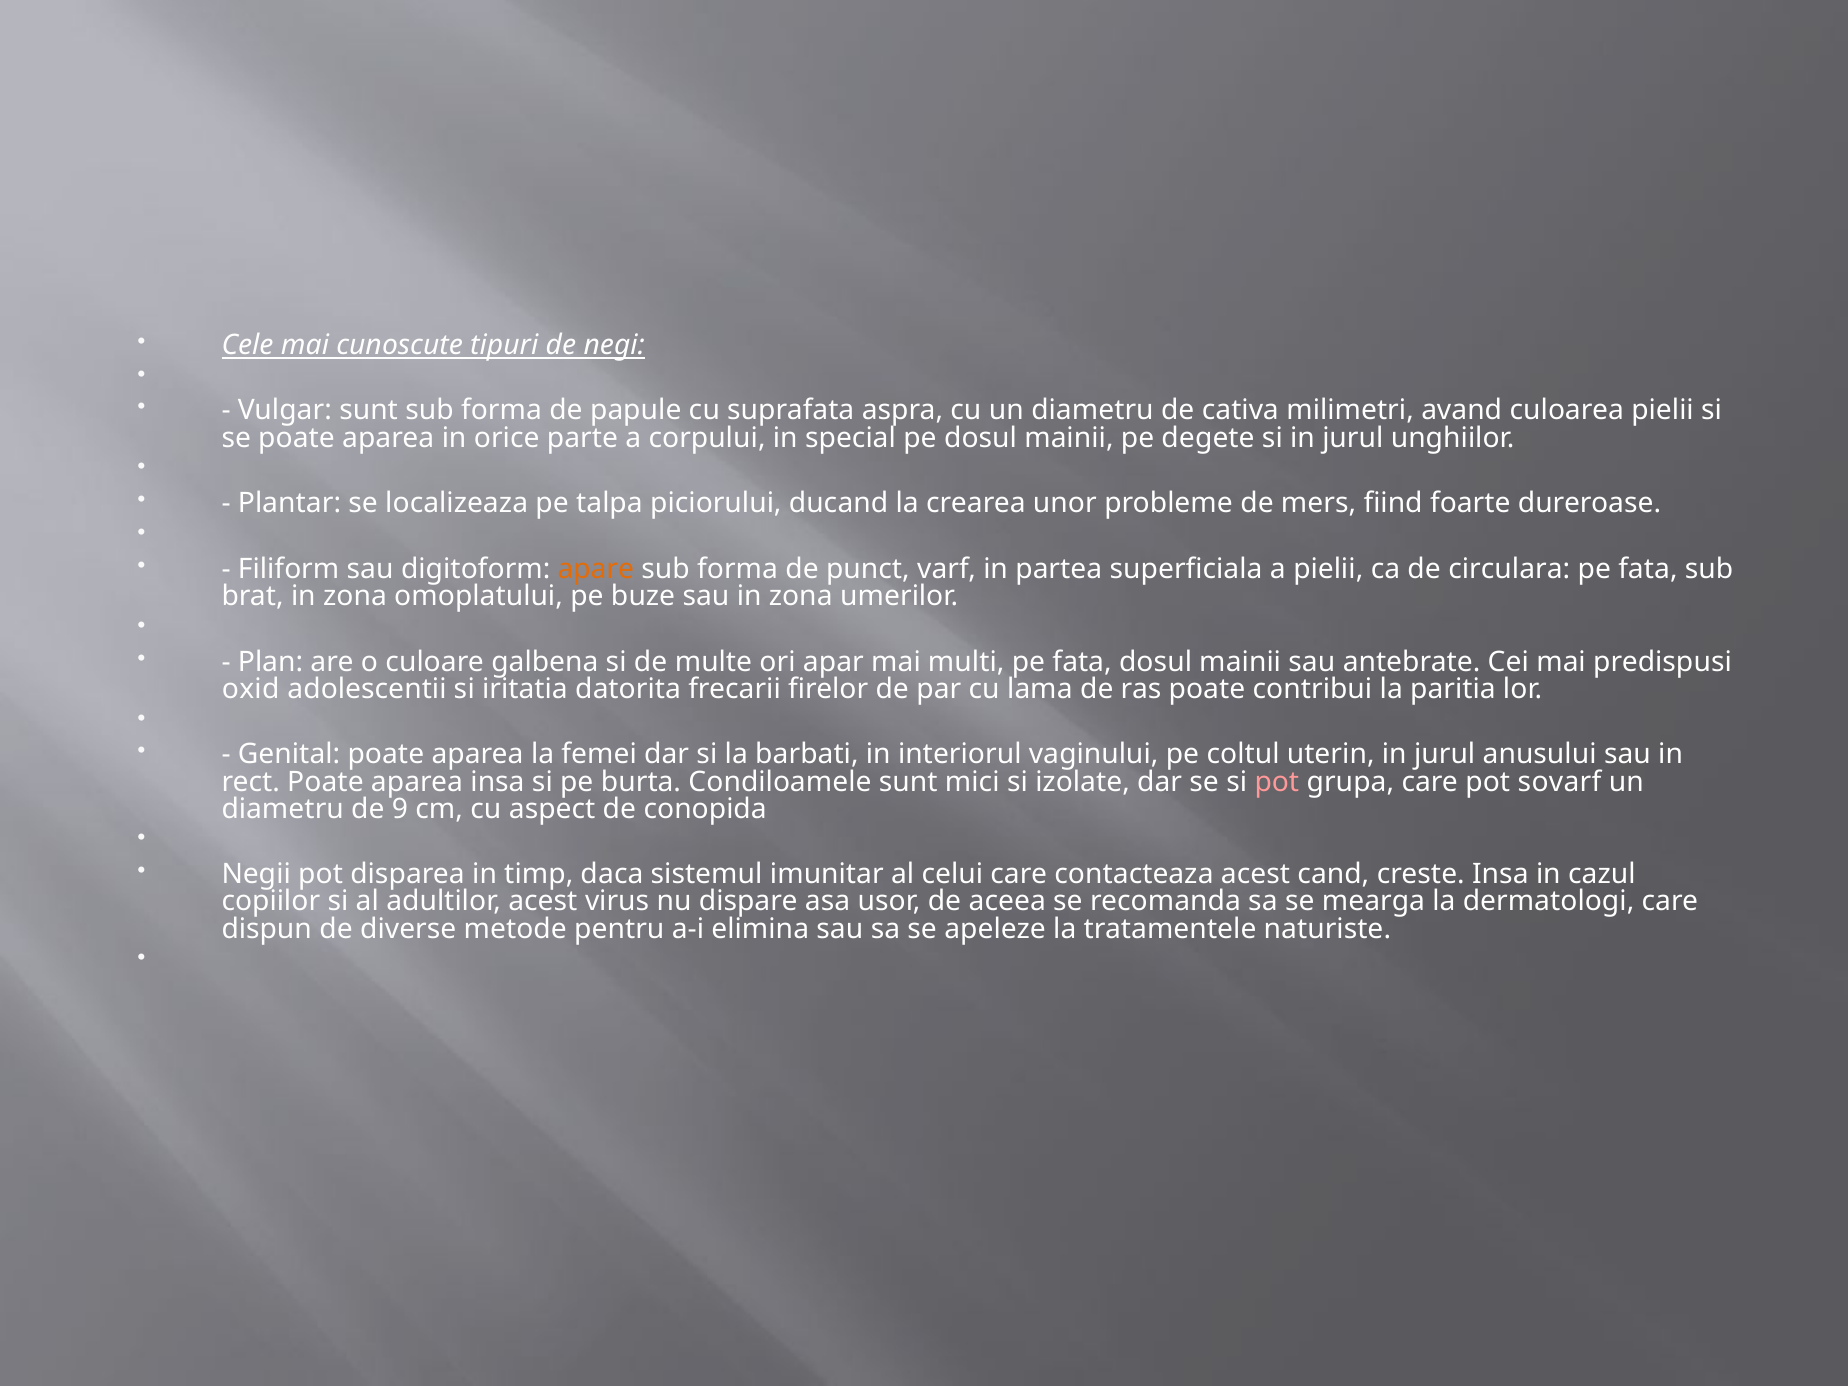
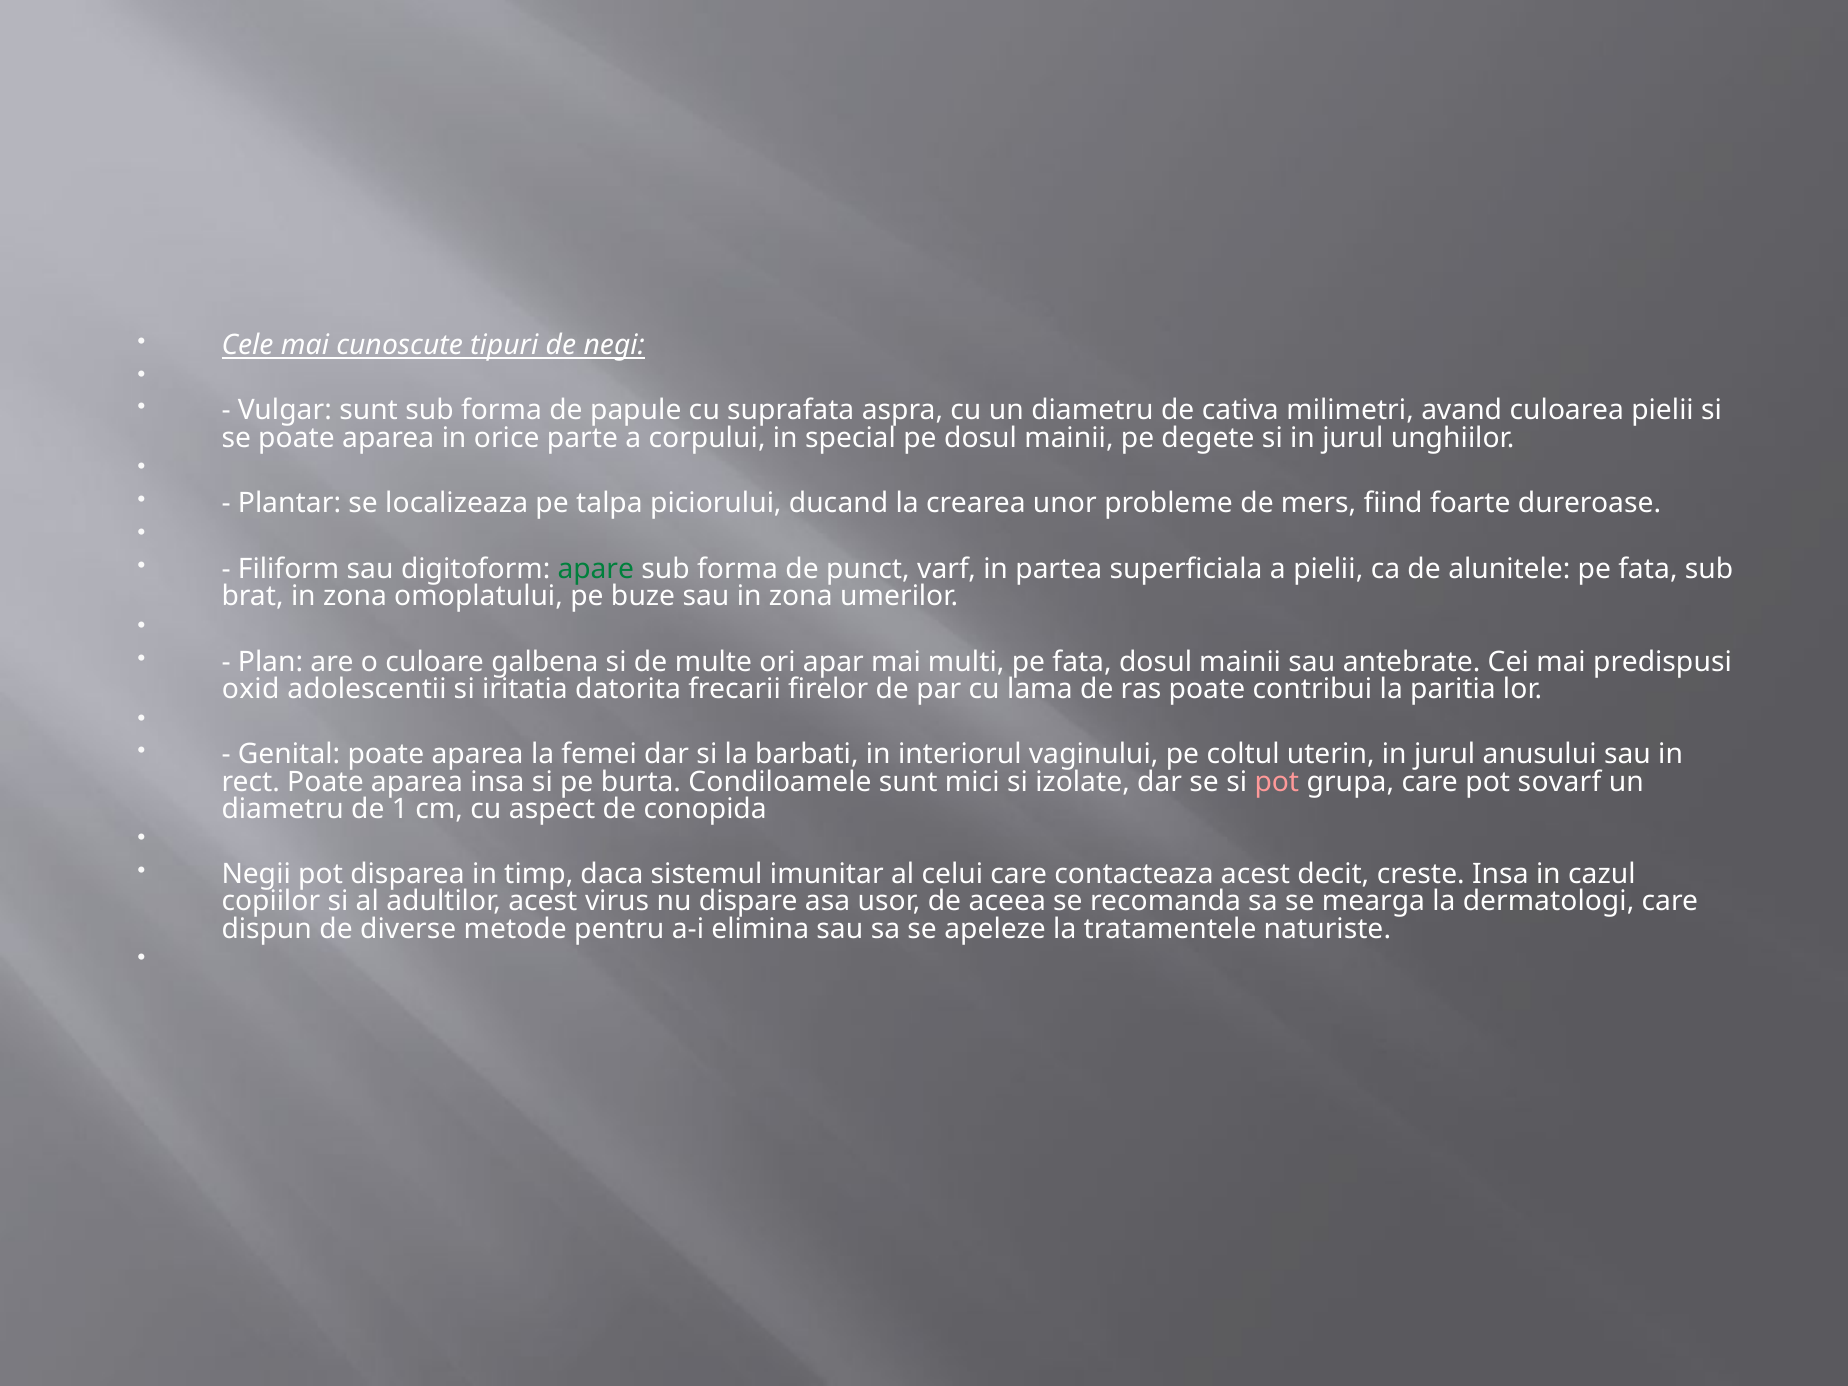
apare colour: orange -> green (596, 569)
circulara: circulara -> alunitele (1509, 569)
9: 9 -> 1 (400, 809)
cand: cand -> decit (1333, 874)
